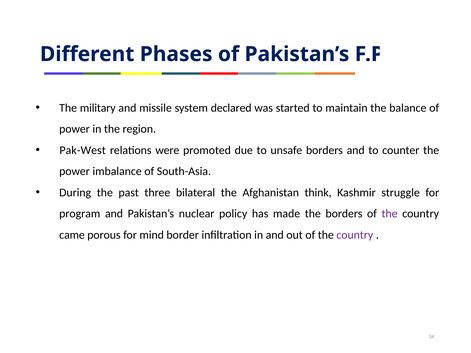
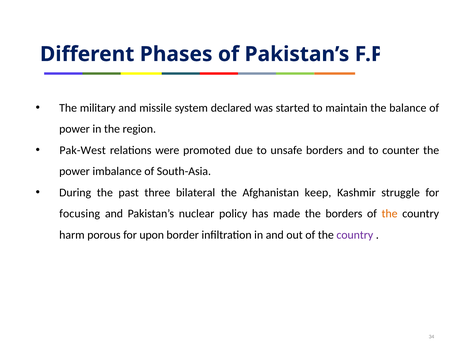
think: think -> keep (318, 193)
program: program -> focusing (80, 214)
the colour: purple -> orange (390, 214)
came: came -> harm (72, 235)
mind: mind -> upon (152, 235)
